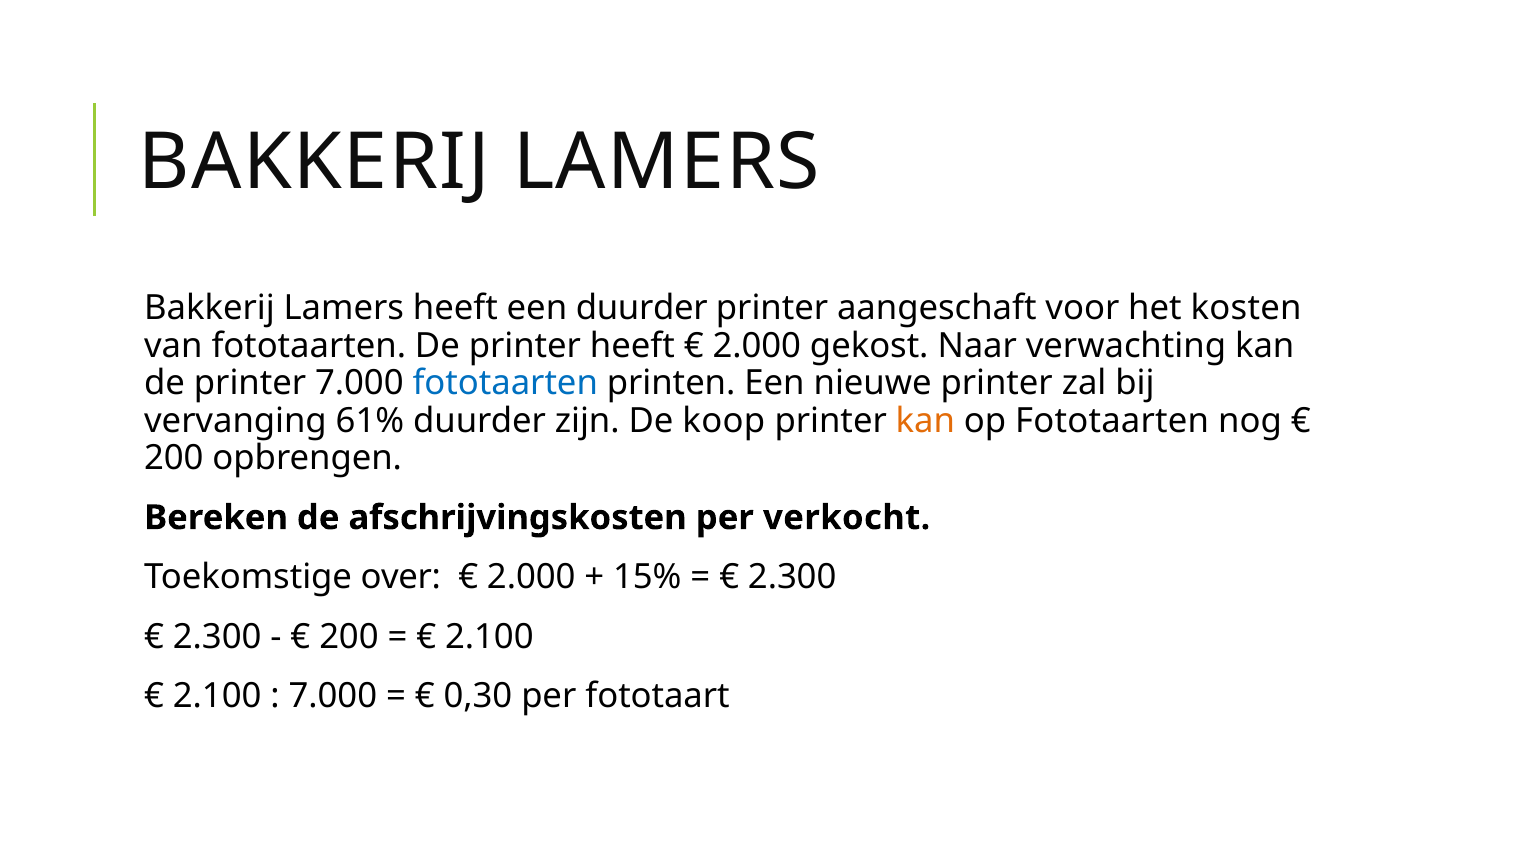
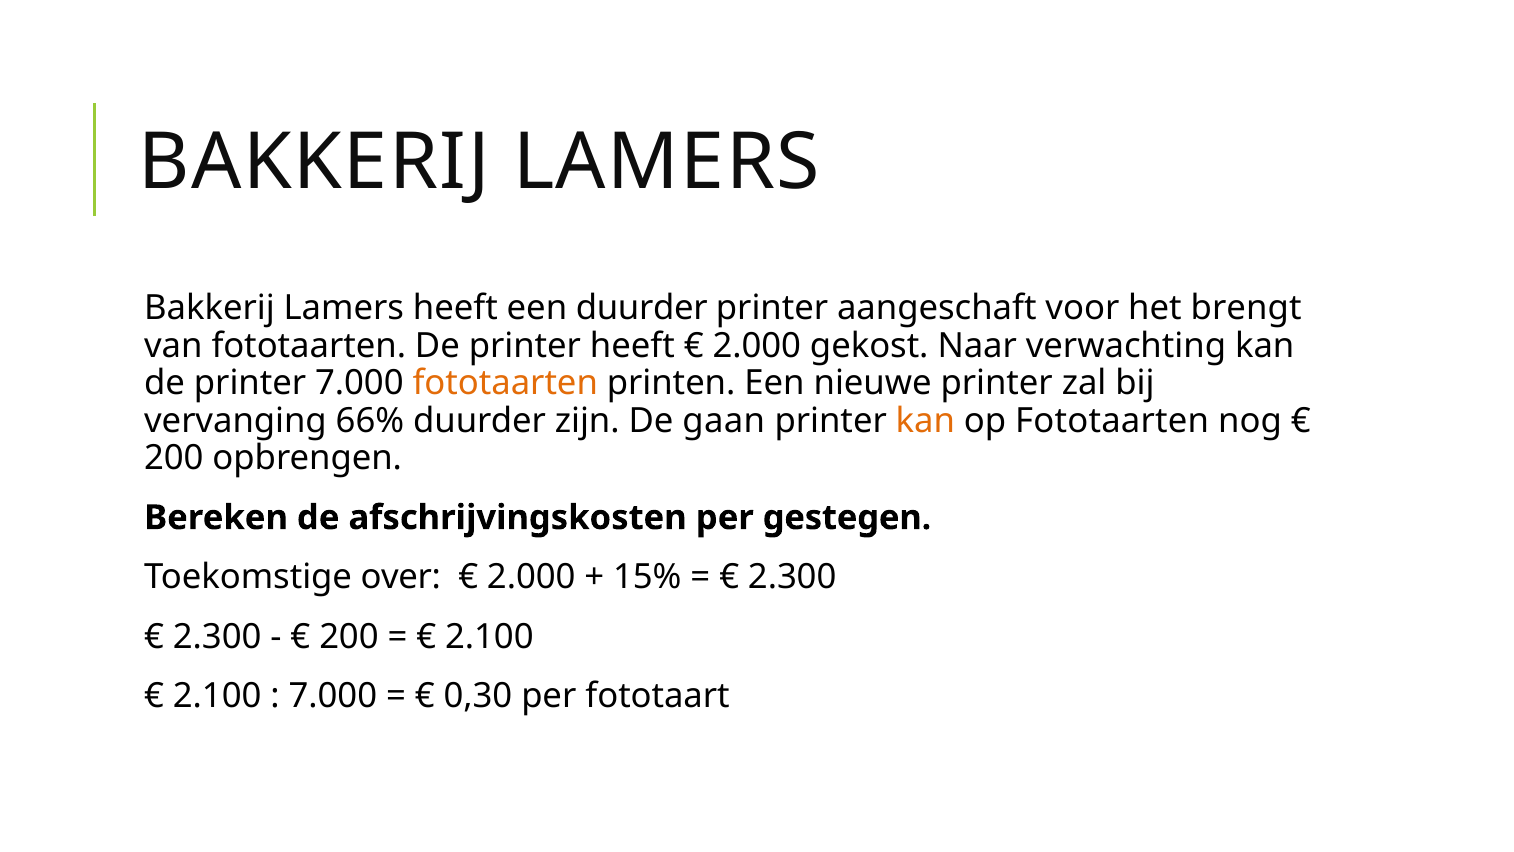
kosten: kosten -> brengt (1246, 308)
fototaarten colour: blue -> orange (505, 383)
61%: 61% -> 66% (370, 420)
koop: koop -> gaan (724, 420)
verkocht: verkocht -> gestegen (847, 517)
